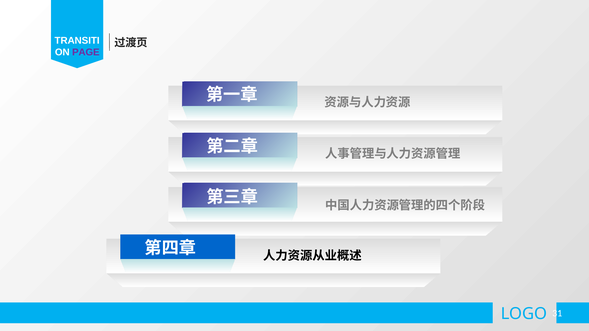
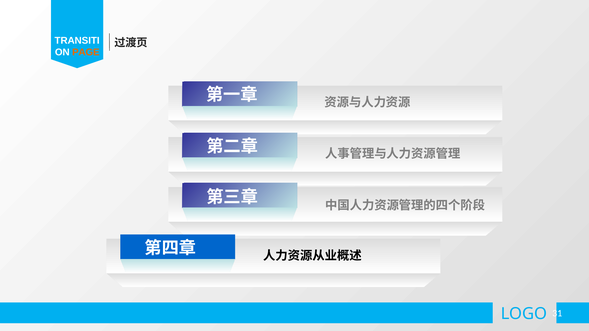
PAGE colour: purple -> orange (86, 52)
